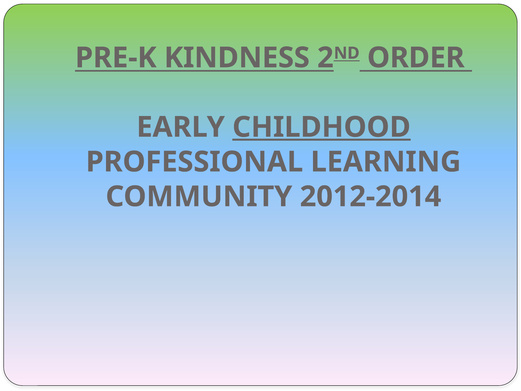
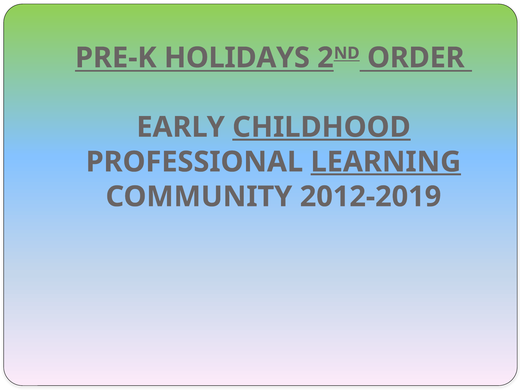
KINDNESS: KINDNESS -> HOLIDAYS (237, 58)
LEARNING underline: none -> present (386, 162)
2012-2014: 2012-2014 -> 2012-2019 (371, 197)
